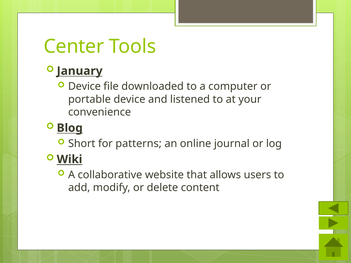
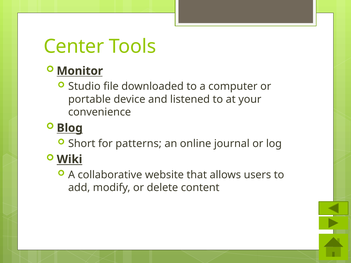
January: January -> Monitor (80, 71)
Device: Device -> Studio (84, 87)
